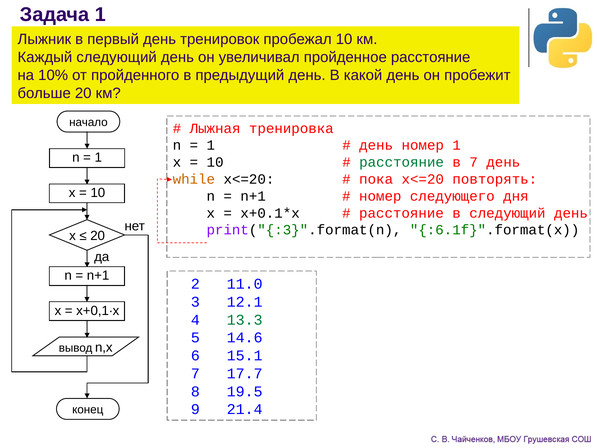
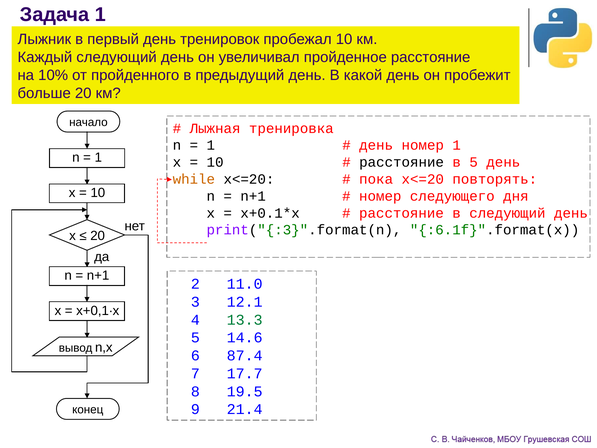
расстояние colour: green -> black (402, 162)
в 7: 7 -> 5 (474, 162)
15.1: 15.1 -> 87.4 (245, 355)
